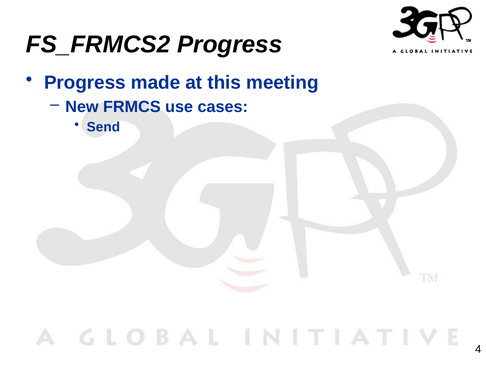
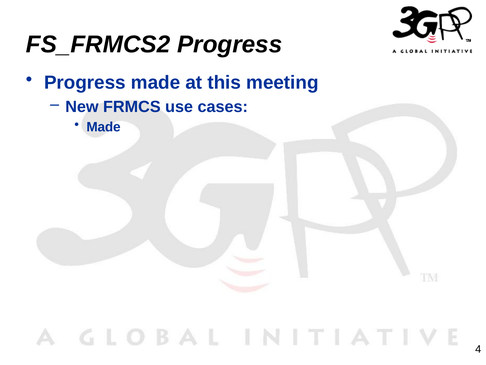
Send: Send -> Made (104, 127)
